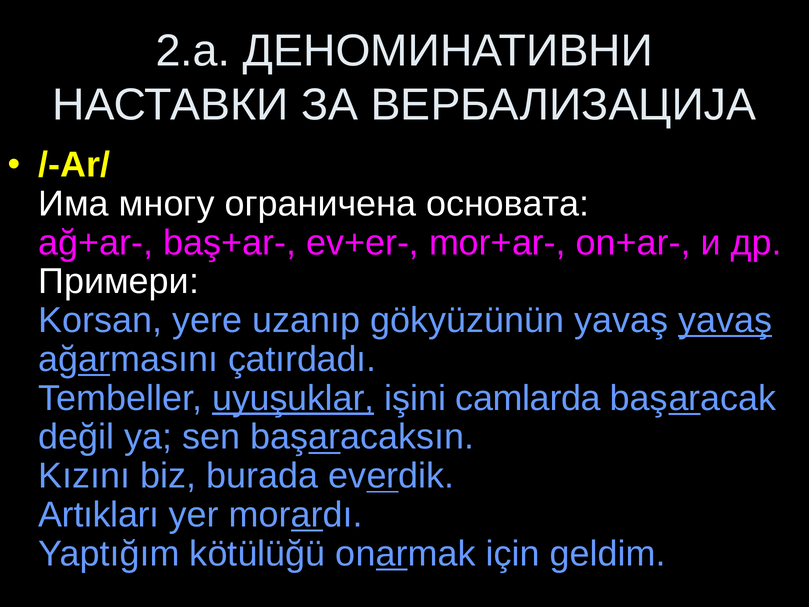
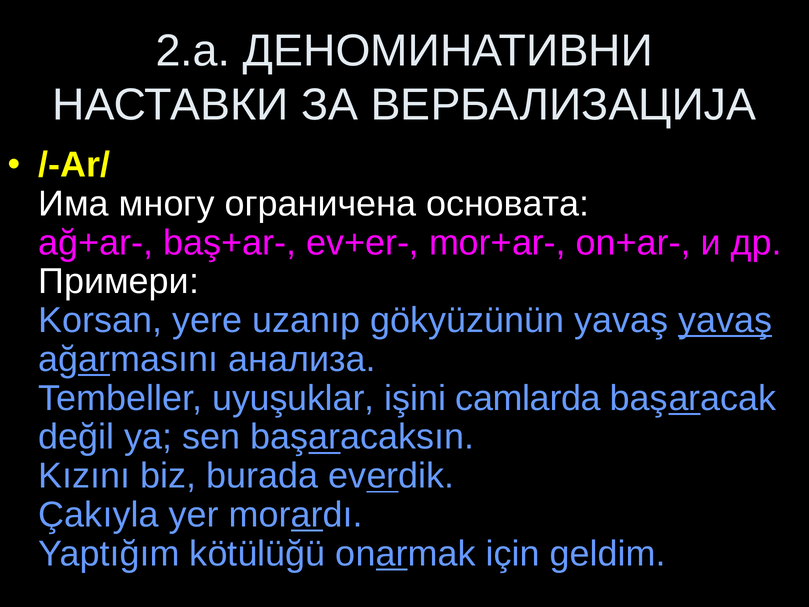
çatırdadı: çatırdadı -> анализа (302, 359)
uyuşuklar underline: present -> none (293, 398)
Artıkları: Artıkları -> Çakıyla (99, 515)
